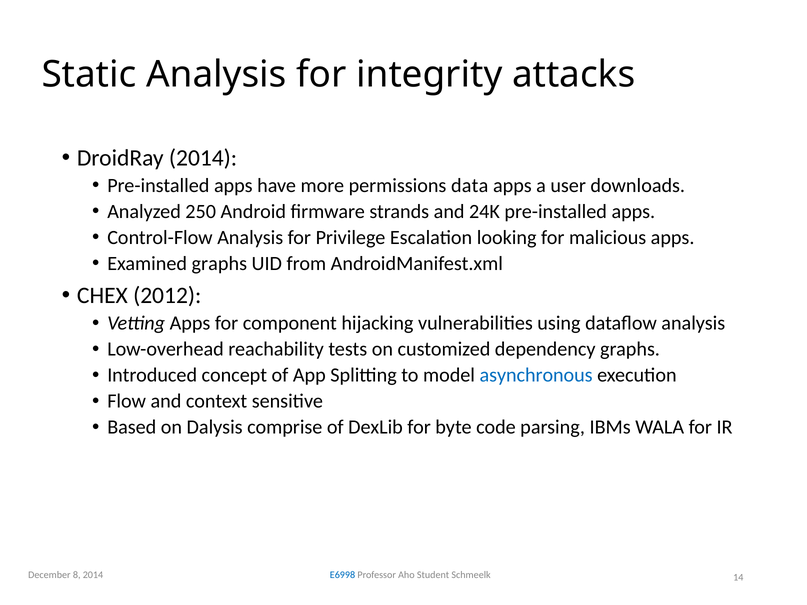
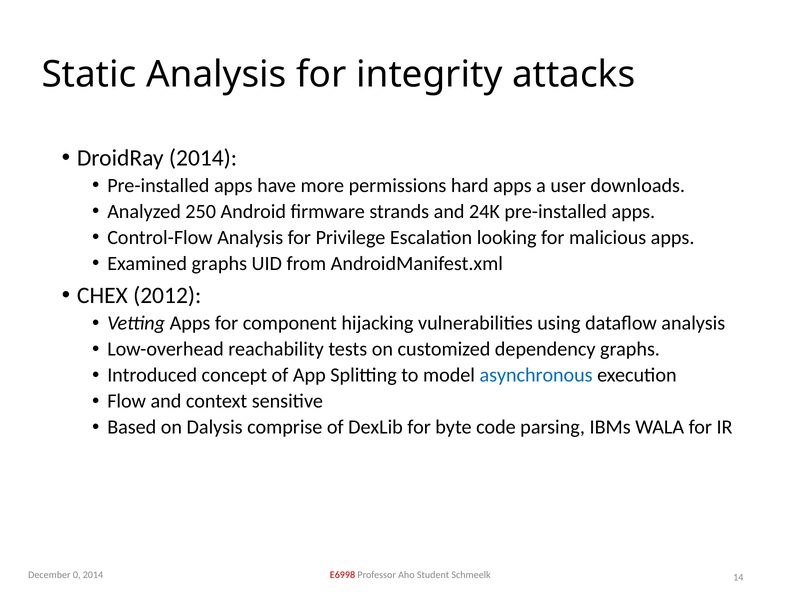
data: data -> hard (470, 186)
8: 8 -> 0 (77, 575)
E6998 colour: blue -> red (343, 575)
